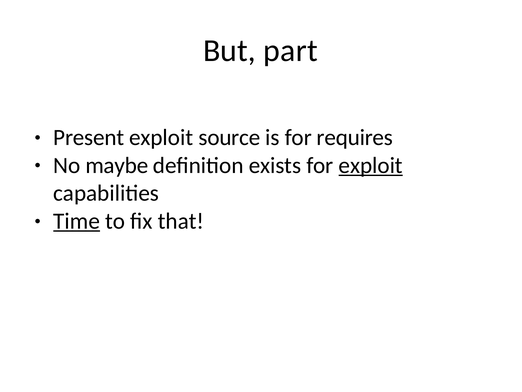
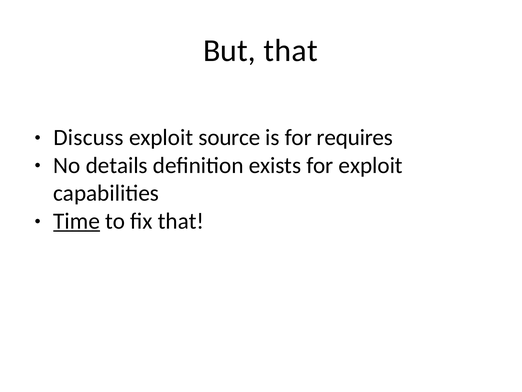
But part: part -> that (291, 50)
Present: Present -> Discuss (89, 137)
maybe: maybe -> details (117, 165)
exploit underline: present -> none (371, 165)
